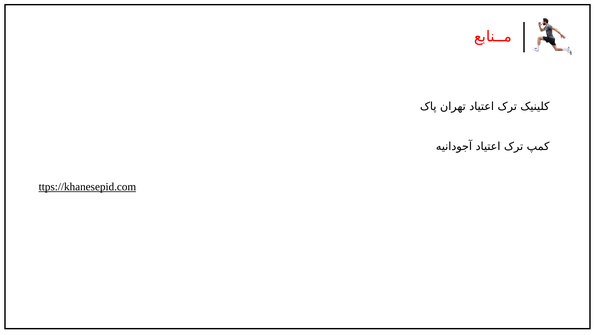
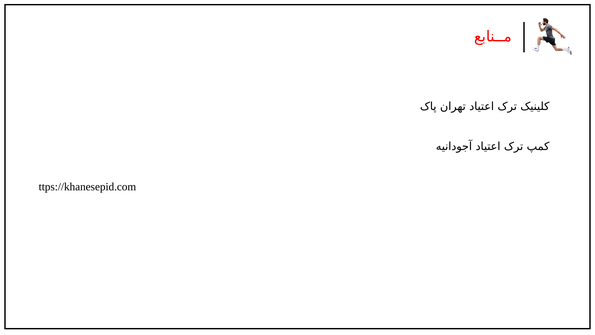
ttps://khanesepid.com underline: present -> none (87, 187)
